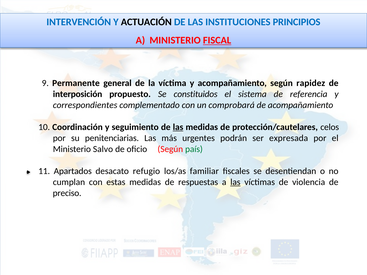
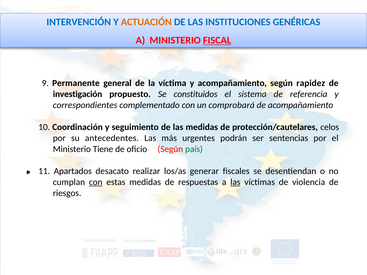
ACTUACIÓN colour: black -> orange (146, 22)
PRINCIPIOS: PRINCIPIOS -> GENÉRICAS (297, 22)
interposición: interposición -> investigación (78, 94)
las underline: present -> none (178, 127)
penitenciarias: penitenciarias -> antecedentes (112, 138)
expresada: expresada -> sentencias (289, 138)
Salvo: Salvo -> Tiene (103, 149)
refugio: refugio -> realizar (146, 171)
familiar: familiar -> generar (204, 171)
con underline: none -> present (96, 182)
preciso: preciso -> riesgos (67, 193)
